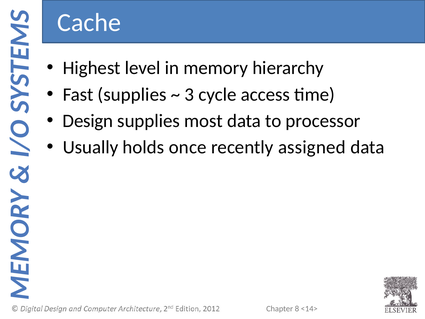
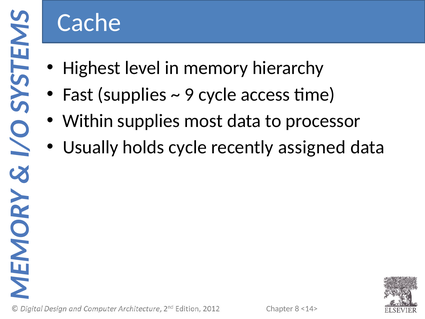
3: 3 -> 9 (189, 94)
Design: Design -> Within (88, 121)
holds once: once -> cycle (188, 147)
